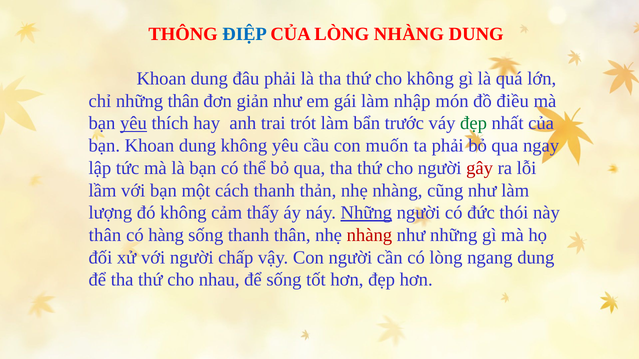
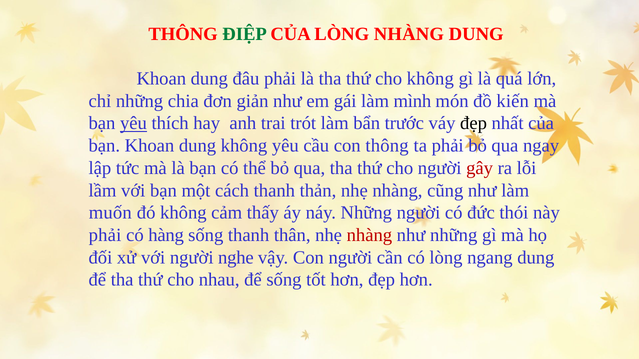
ĐIỆP colour: blue -> green (245, 34)
những thân: thân -> chia (183, 101)
nhập: nhập -> mình (412, 101)
điều: điều -> kiến (513, 101)
đẹp colour: green -> black (474, 123)
con muốn: muốn -> thông (387, 146)
lượng: lượng -> muốn (110, 213)
Những underline: present -> none (366, 213)
thân: thân -> phải (105, 235)
chấp: chấp -> nghe (236, 258)
